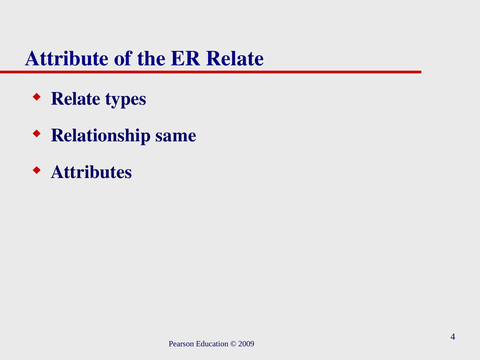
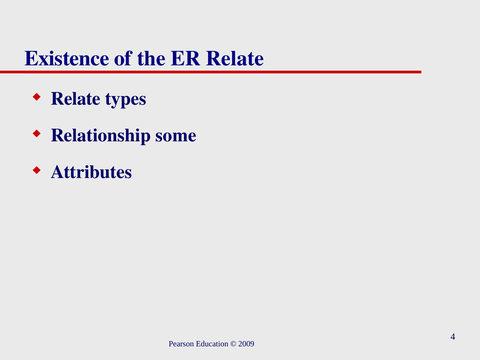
Attribute: Attribute -> Existence (67, 58)
same: same -> some (176, 135)
